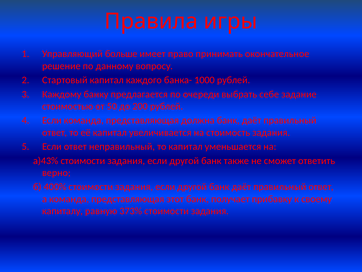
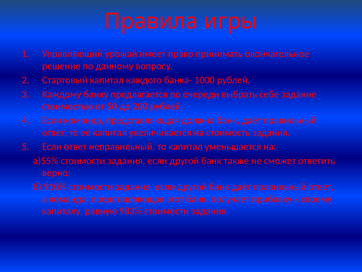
больше: больше -> урожай (121, 54)
а)43%: а)43% -> а)55% (46, 160)
400%: 400% -> 910% (55, 187)
373%: 373% -> 983% (131, 211)
